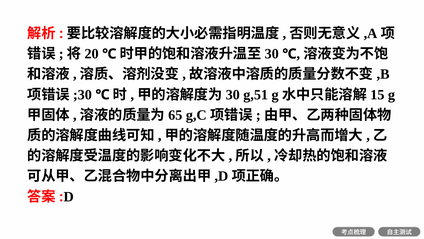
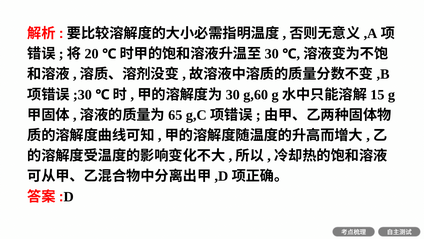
g,51: g,51 -> g,60 (256, 95)
